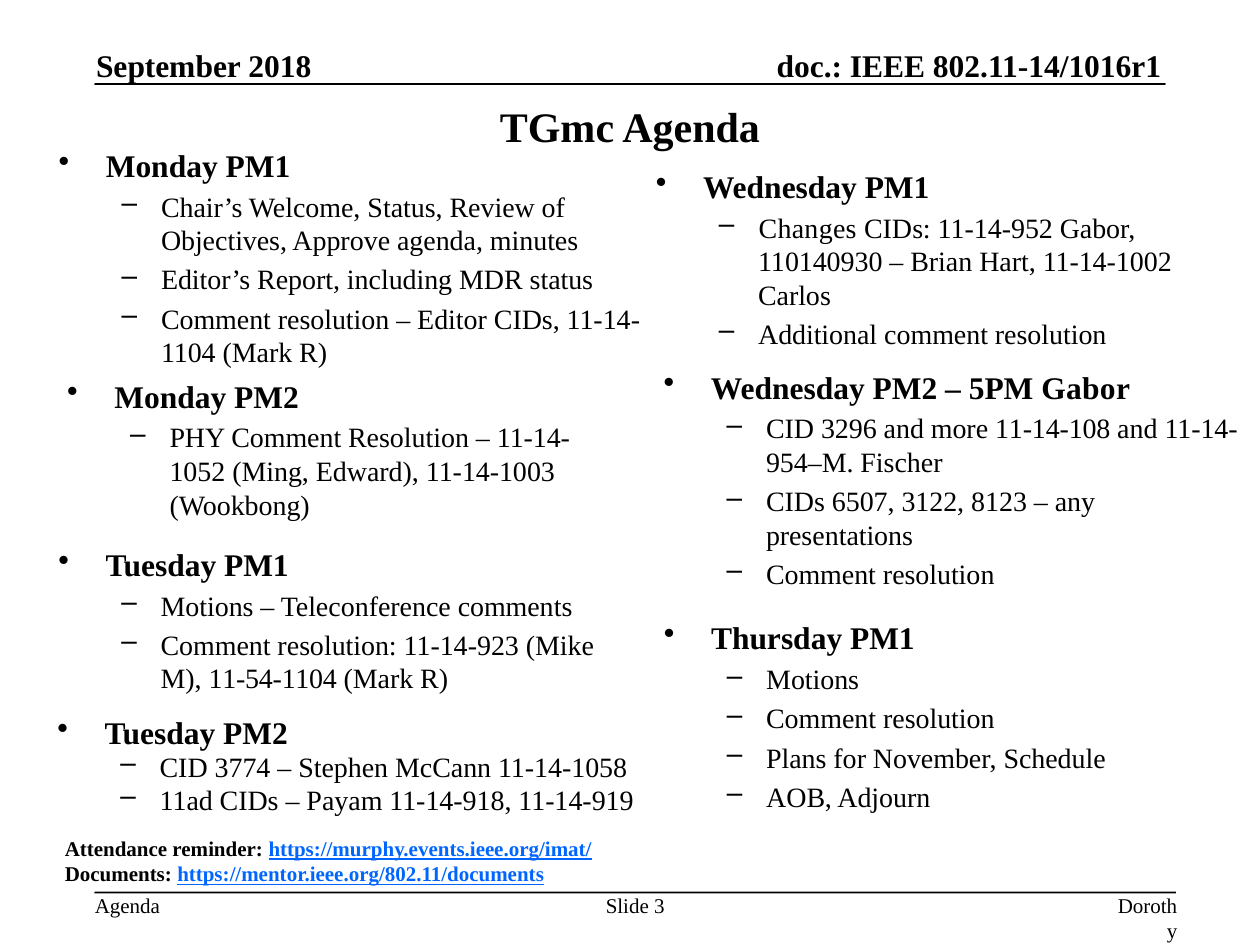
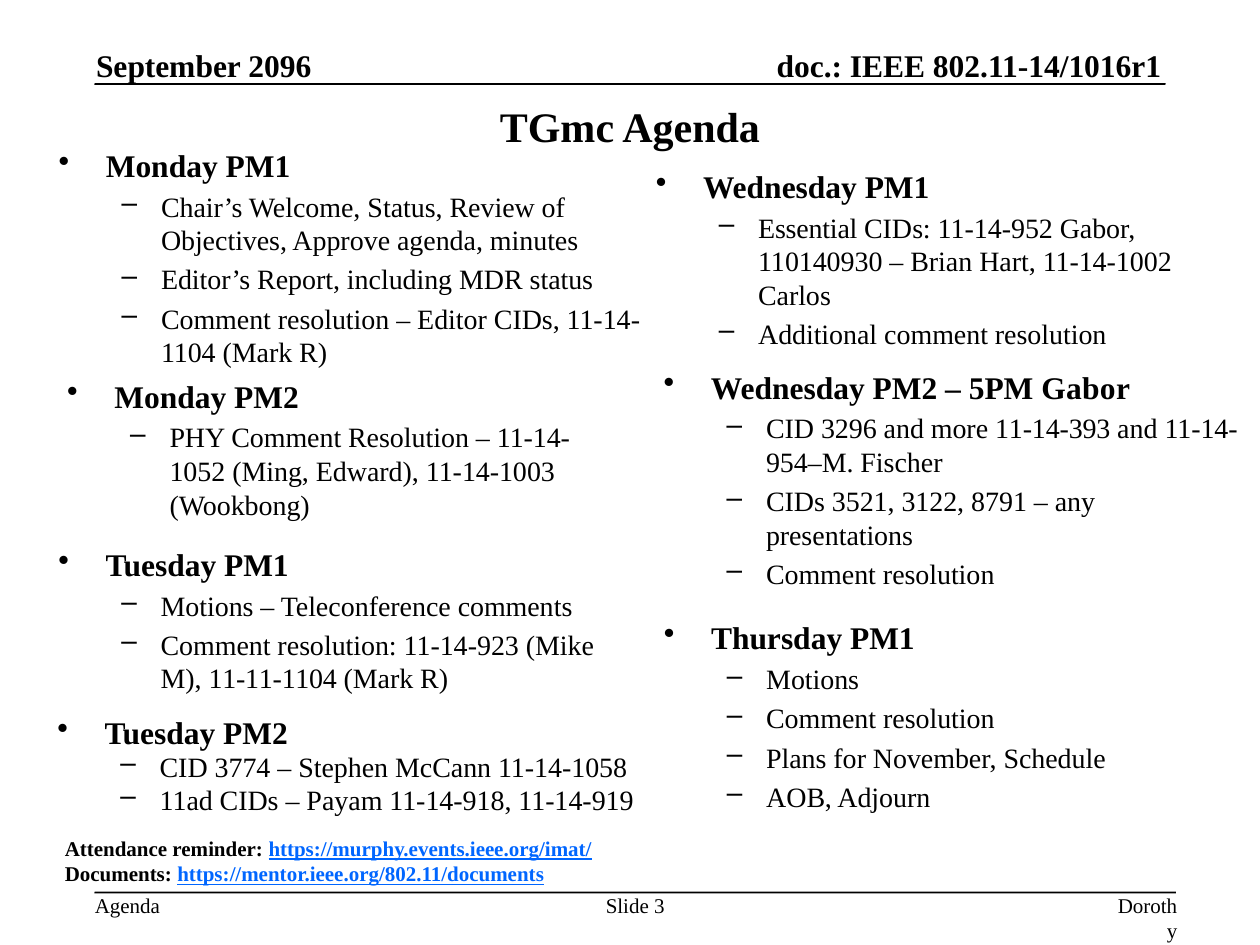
2018: 2018 -> 2096 (280, 67)
Changes: Changes -> Essential (808, 229)
11-14-108: 11-14-108 -> 11-14-393 (1053, 430)
6507: 6507 -> 3521 (863, 503)
8123: 8123 -> 8791 (999, 503)
11-54-1104: 11-54-1104 -> 11-11-1104 (273, 680)
